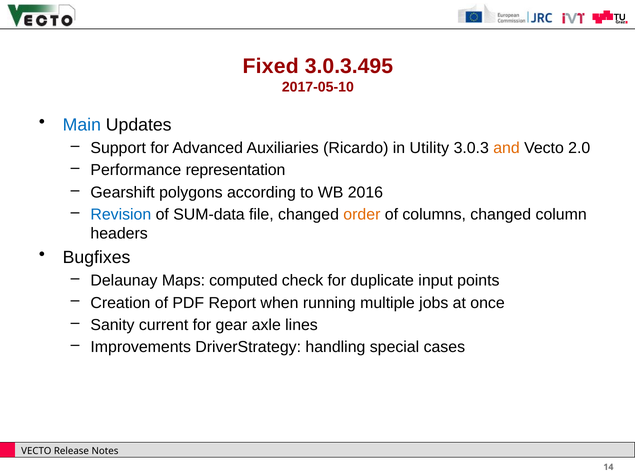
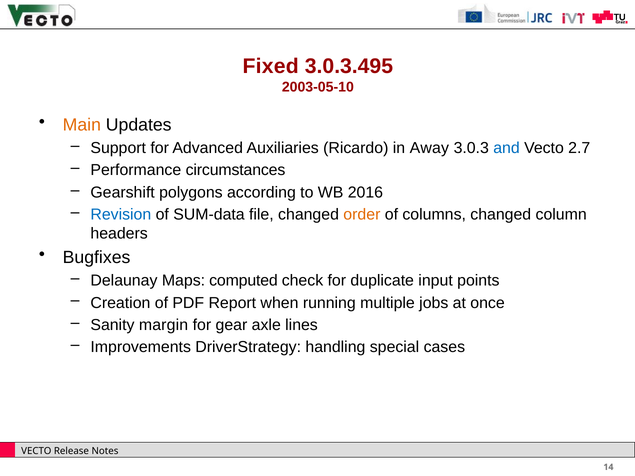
2017-05-10: 2017-05-10 -> 2003-05-10 (318, 87)
Main colour: blue -> orange (82, 125)
Utility: Utility -> Away (429, 148)
and colour: orange -> blue (507, 148)
2.0: 2.0 -> 2.7 (579, 148)
representation: representation -> circumstances (235, 170)
current: current -> margin (164, 325)
